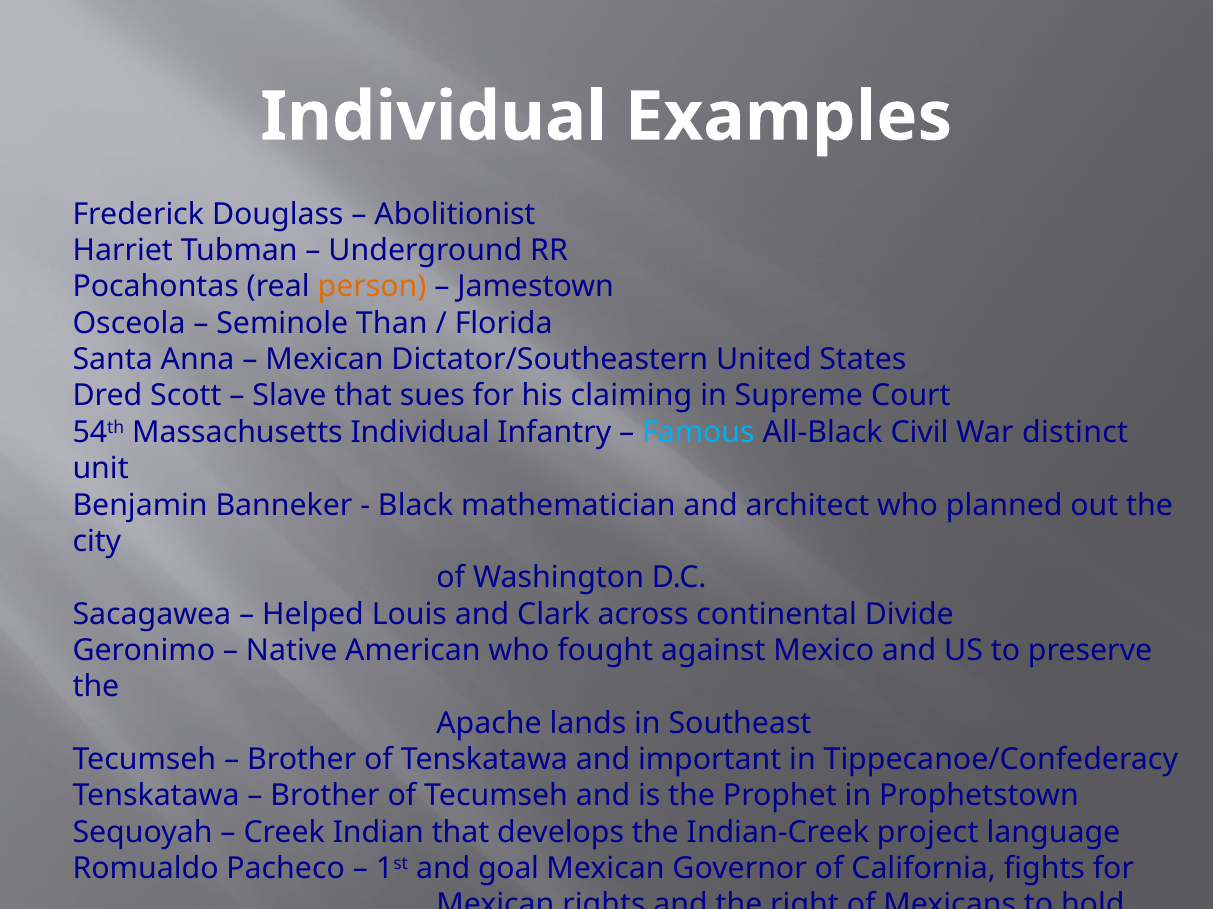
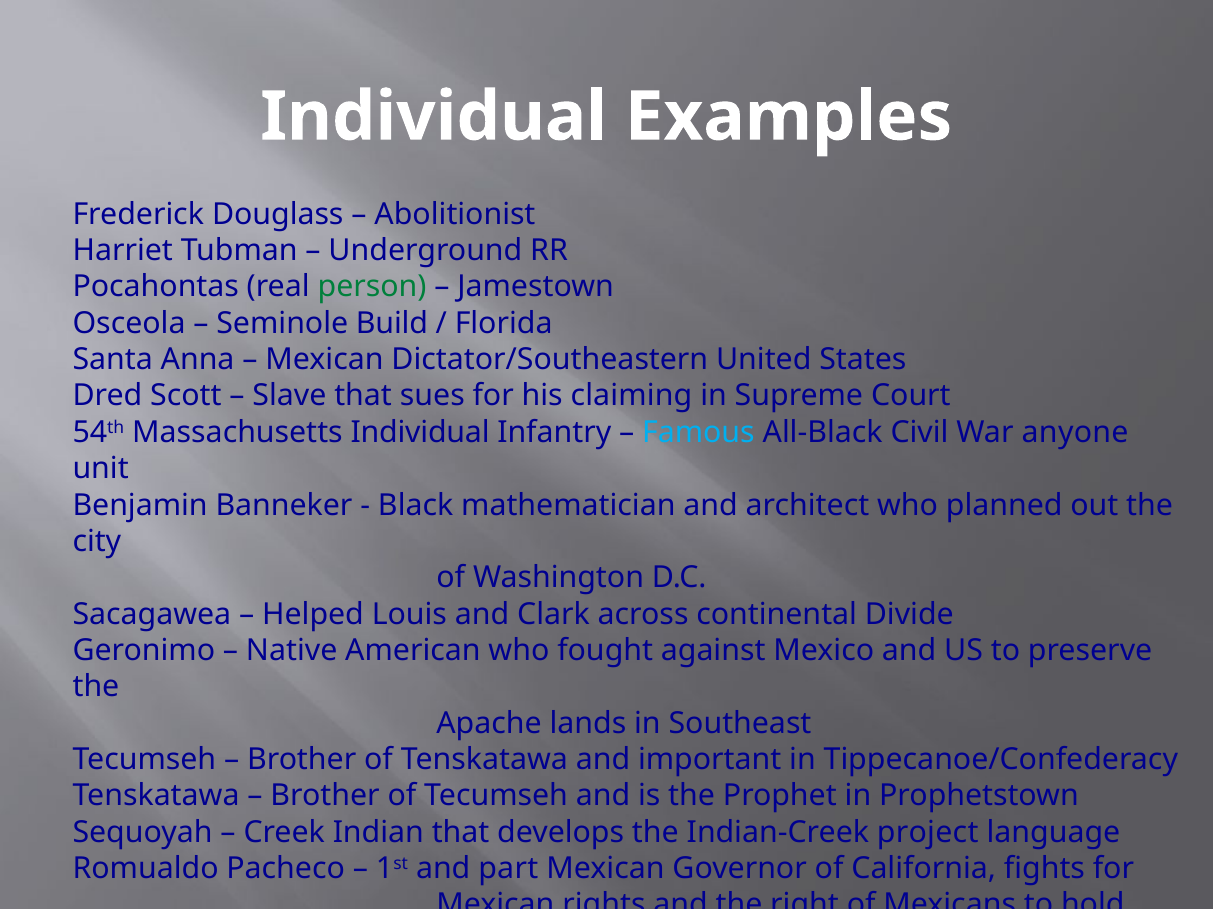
person colour: orange -> green (372, 287)
Than: Than -> Build (392, 323)
distinct: distinct -> anyone (1075, 433)
goal: goal -> part (508, 869)
